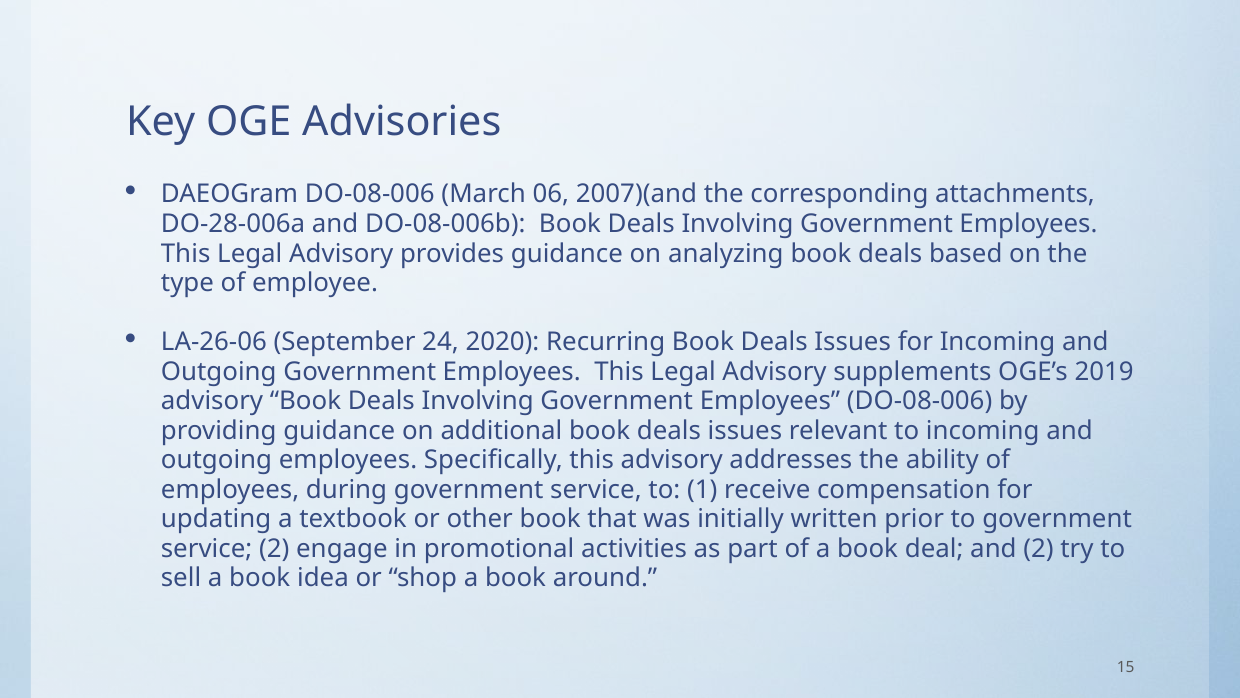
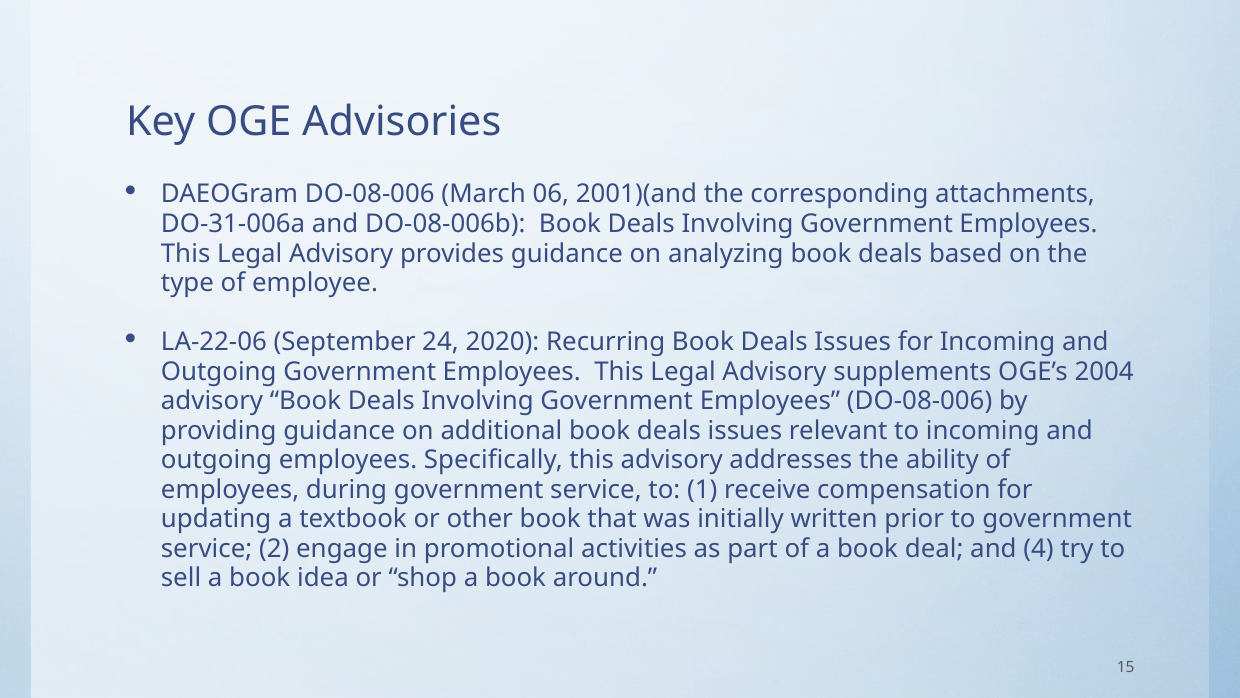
2007)(and: 2007)(and -> 2001)(and (636, 194)
DO-28-006a: DO-28-006a -> DO-31-006a (233, 224)
LA-26-06: LA-26-06 -> LA-22-06 (214, 342)
2019: 2019 -> 2004 (1104, 371)
and 2: 2 -> 4 (1039, 549)
